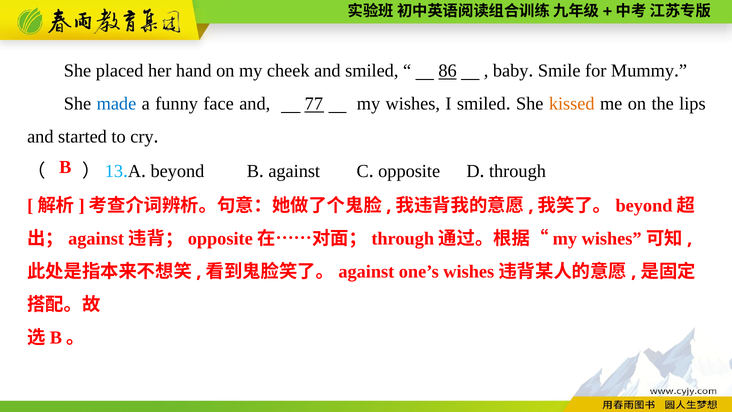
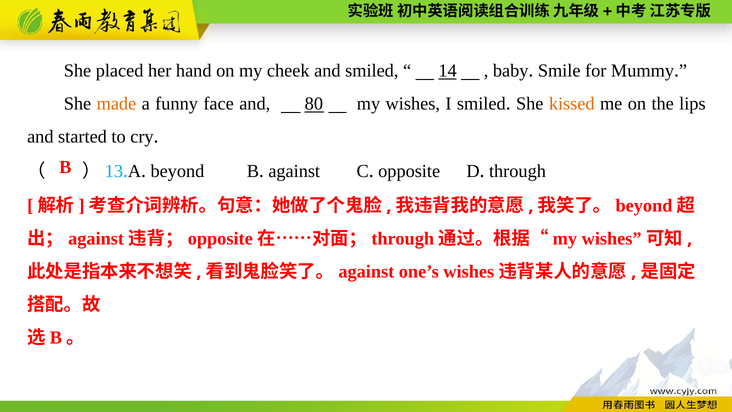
86: 86 -> 14 (448, 71)
made colour: blue -> orange (116, 104)
77: 77 -> 80 (314, 104)
